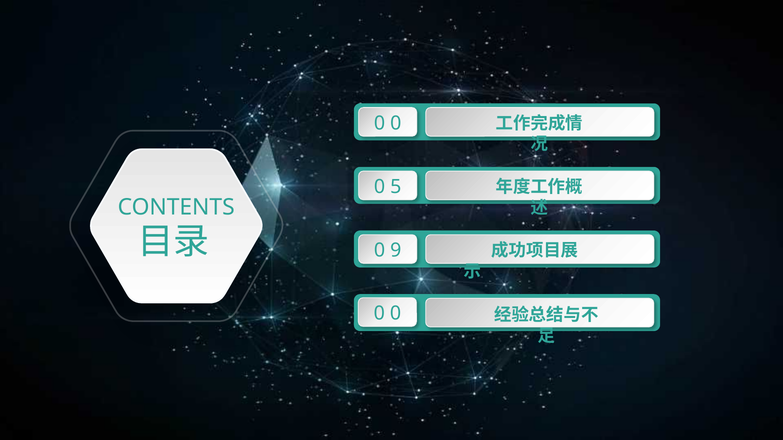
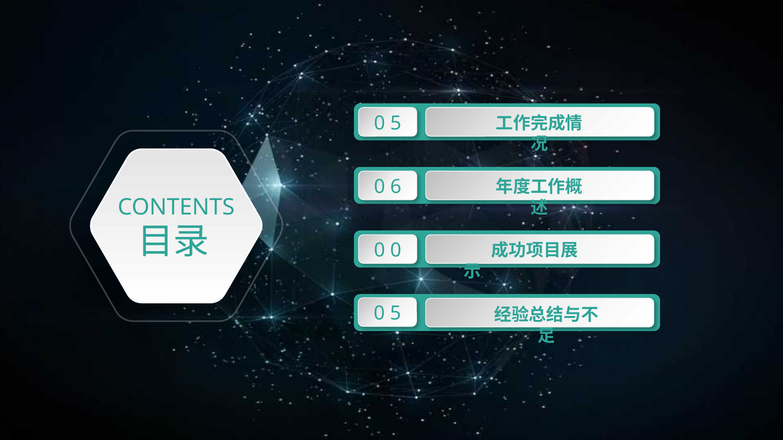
0: 0 -> 5 (396, 123)
5: 5 -> 6 (396, 187)
0 9: 9 -> 0 (396, 251)
0: 0 -> 5 (395, 314)
